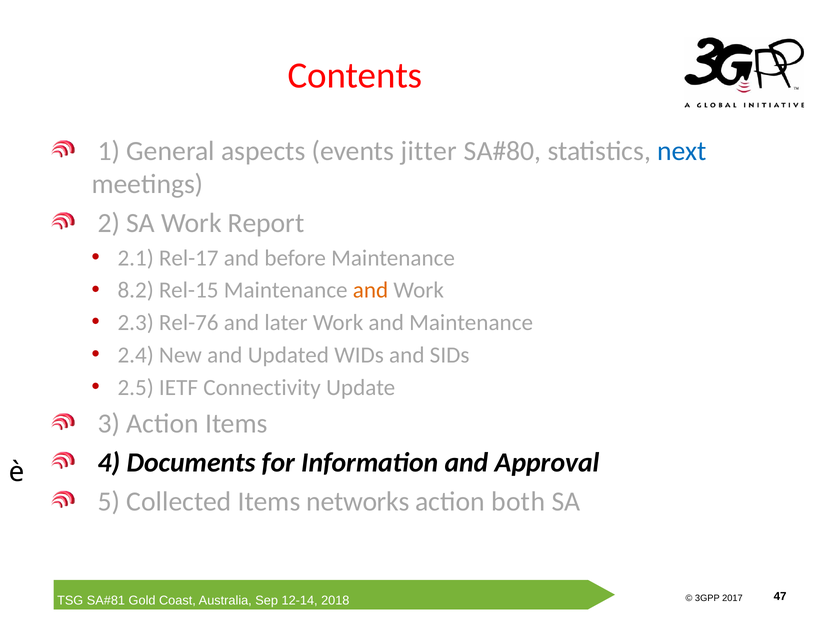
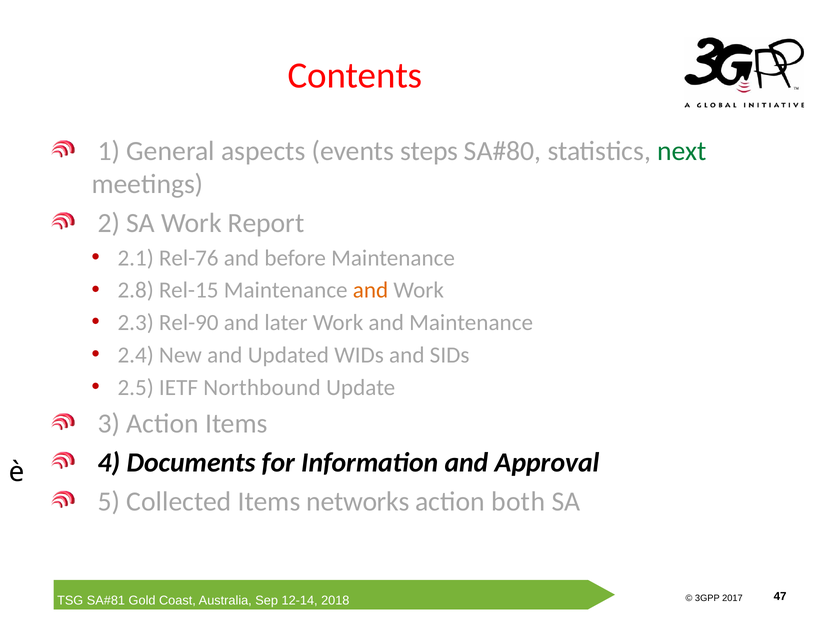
jitter: jitter -> steps (429, 151)
next colour: blue -> green (682, 151)
Rel-17: Rel-17 -> Rel-76 (189, 258)
8.2: 8.2 -> 2.8 (136, 290)
Rel-76: Rel-76 -> Rel-90 (189, 323)
Connectivity: Connectivity -> Northbound (262, 387)
